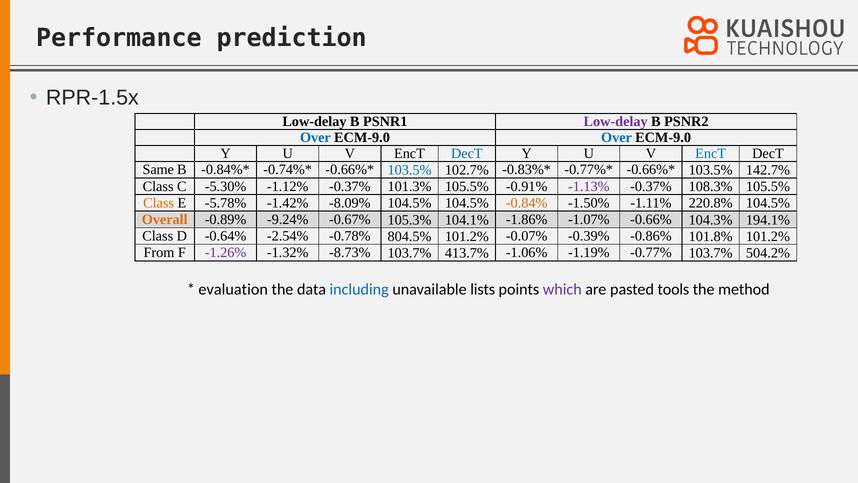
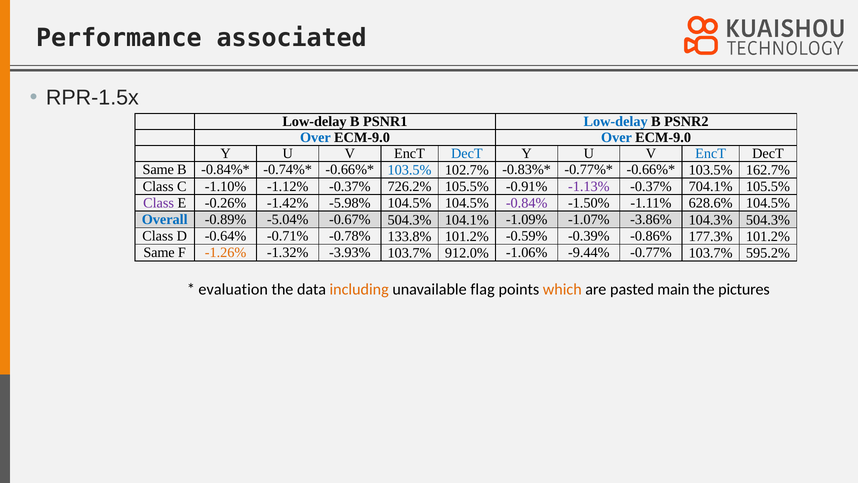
prediction: prediction -> associated (292, 38)
Low-delay colour: purple -> blue (616, 122)
142.7%: 142.7% -> 162.7% (768, 170)
-5.30%: -5.30% -> -1.10% (226, 186)
101.3%: 101.3% -> 726.2% (410, 187)
108.3%: 108.3% -> 704.1% (711, 187)
Class colour: orange -> purple (159, 203)
-5.78%: -5.78% -> -0.26% (226, 203)
-8.09%: -8.09% -> -5.98% (350, 203)
-0.84% colour: orange -> purple (527, 203)
220.8%: 220.8% -> 628.6% (711, 203)
Overall colour: orange -> blue (165, 219)
-9.24%: -9.24% -> -5.04% (288, 219)
-0.67% 105.3%: 105.3% -> 504.3% (410, 220)
-1.86%: -1.86% -> -1.09% (527, 219)
-0.66%: -0.66% -> -3.86% (651, 219)
104.3% 194.1%: 194.1% -> 504.3% (768, 220)
-2.54%: -2.54% -> -0.71% (288, 236)
804.5%: 804.5% -> 133.8% (410, 236)
-0.07%: -0.07% -> -0.59% (527, 236)
101.8%: 101.8% -> 177.3% (711, 236)
From: From -> Same (159, 252)
-1.26% colour: purple -> orange (226, 252)
-8.73%: -8.73% -> -3.93% (350, 252)
413.7%: 413.7% -> 912.0% (467, 253)
-1.19%: -1.19% -> -9.44% (589, 252)
504.2%: 504.2% -> 595.2% (768, 253)
including colour: blue -> orange (359, 289)
lists: lists -> flag (483, 289)
which colour: purple -> orange (562, 289)
tools: tools -> main (673, 289)
method: method -> pictures (744, 289)
